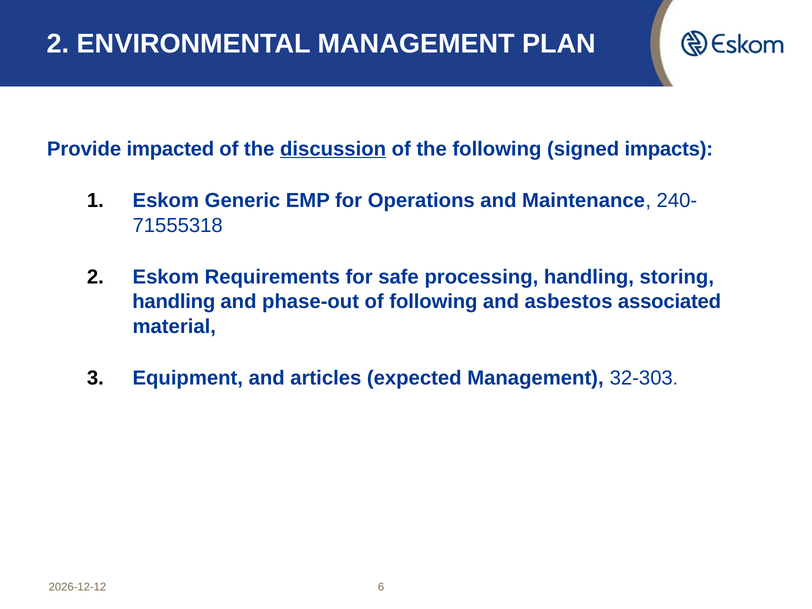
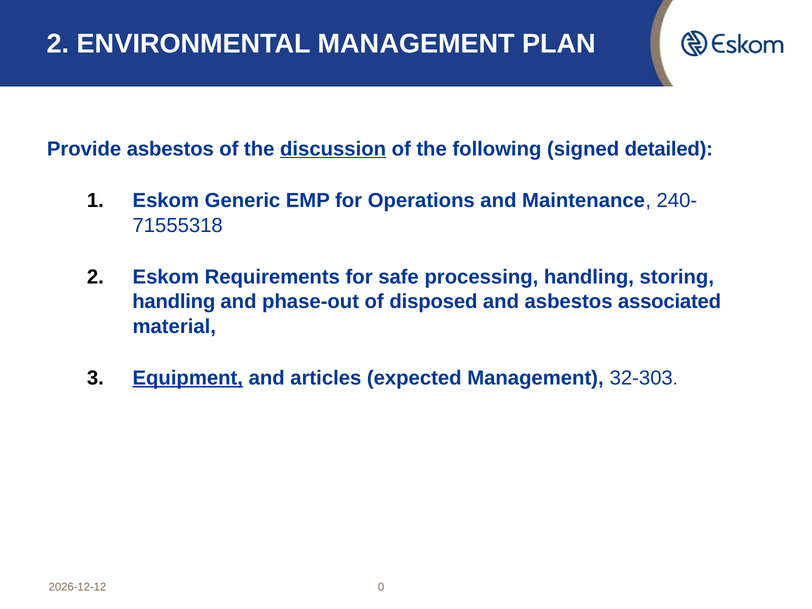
Provide impacted: impacted -> asbestos (170, 149)
impacts: impacts -> detailed (669, 149)
of following: following -> disposed (433, 302)
Equipment underline: none -> present (188, 378)
6: 6 -> 0 (381, 587)
